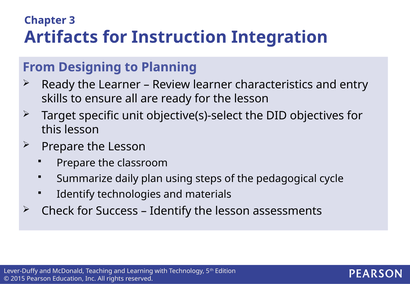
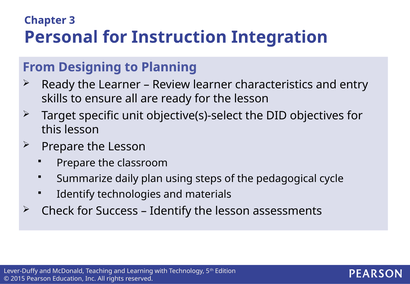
Artifacts: Artifacts -> Personal (61, 37)
